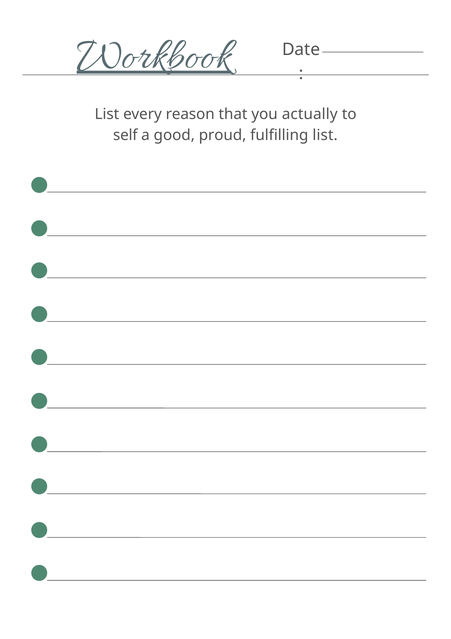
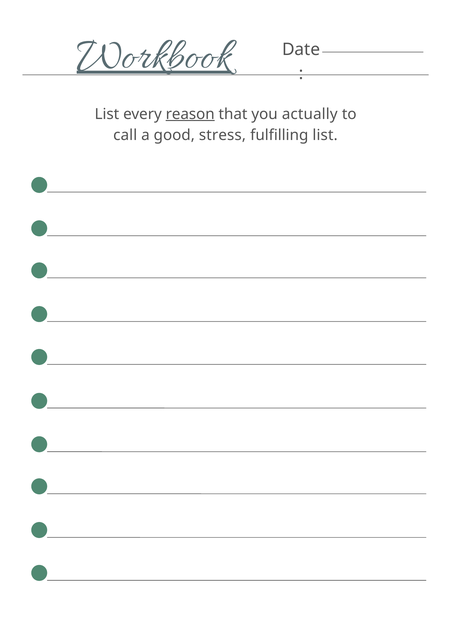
reason underline: none -> present (190, 114)
self: self -> call (125, 135)
proud: proud -> stress (222, 135)
